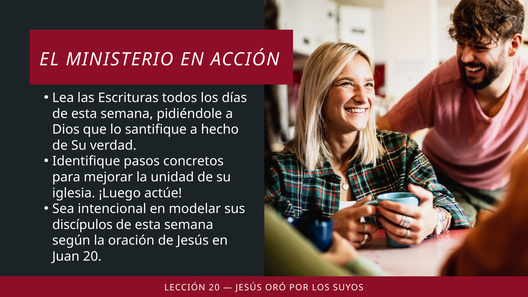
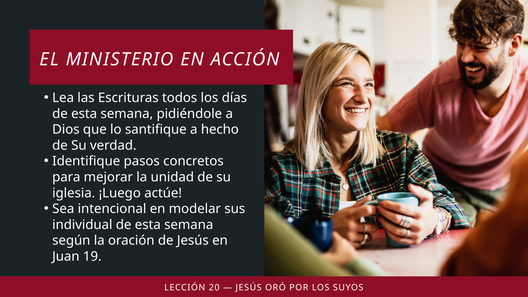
discípulos: discípulos -> individual (82, 225)
Juan 20: 20 -> 19 (92, 256)
